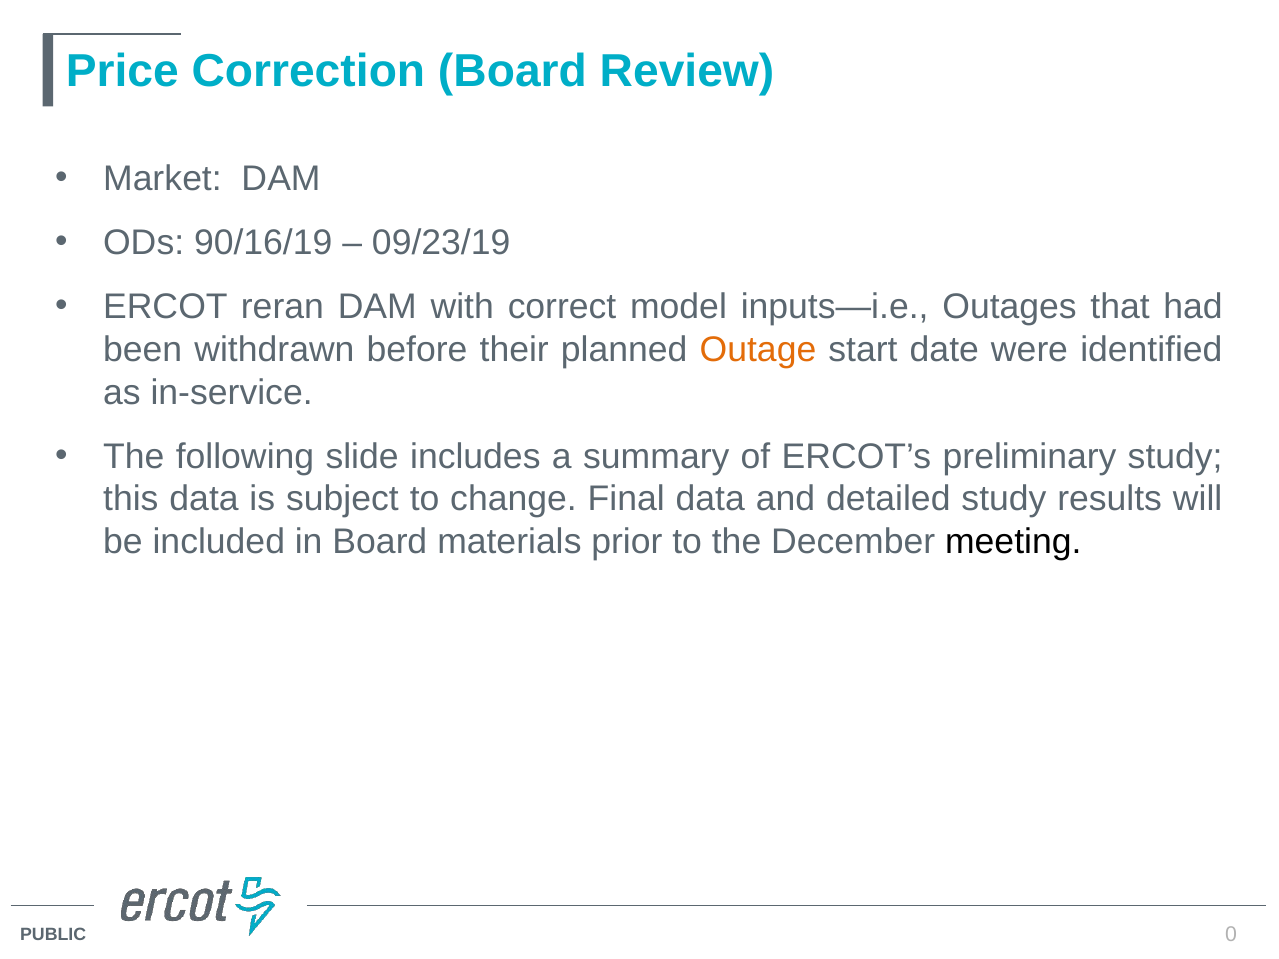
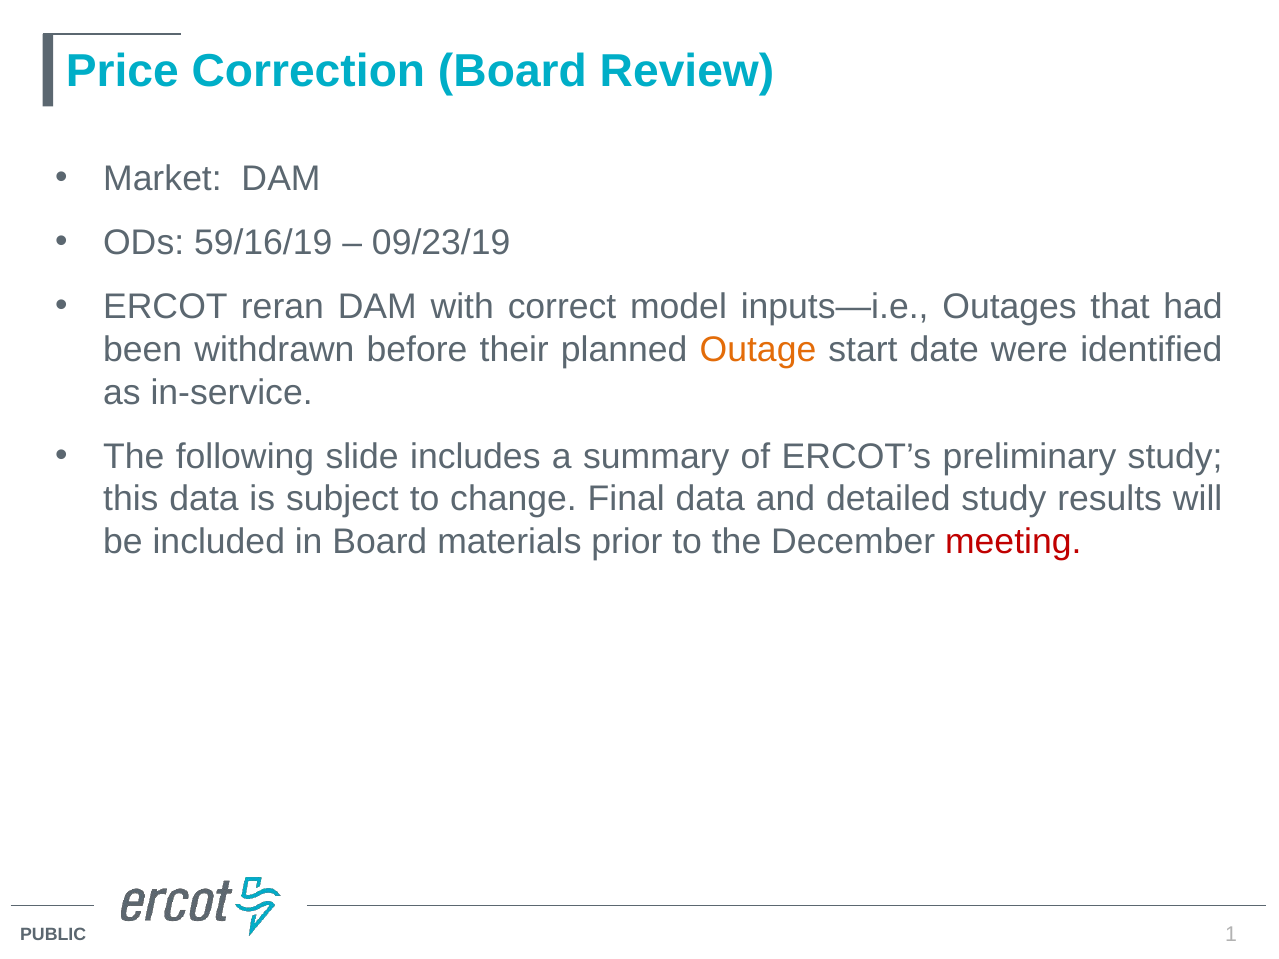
90/16/19: 90/16/19 -> 59/16/19 (263, 243)
meeting colour: black -> red (1013, 542)
0: 0 -> 1 (1231, 935)
